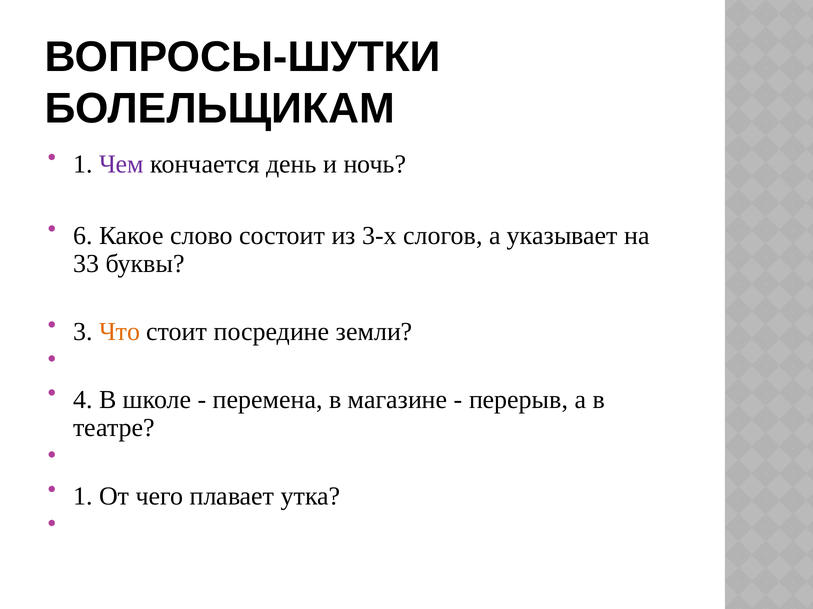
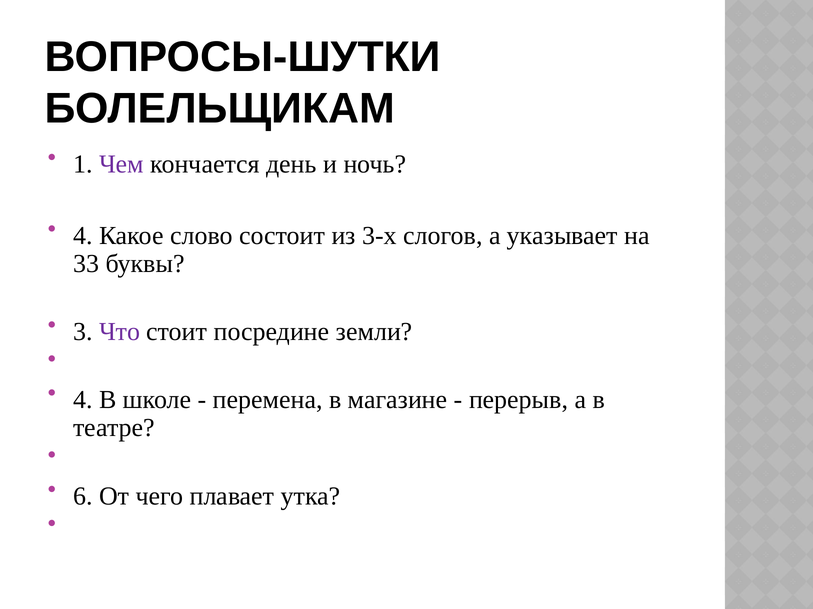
6: 6 -> 4 (83, 236)
Что colour: orange -> purple (119, 332)
1: 1 -> 6 (83, 497)
